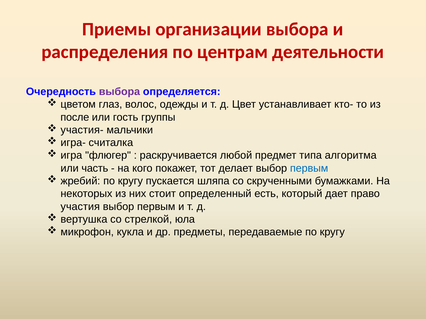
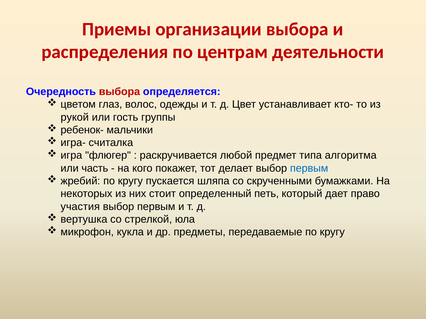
выбора colour: purple -> red (119, 92)
после: после -> рукой (75, 117)
участия-: участия- -> ребенок- (82, 130)
есть: есть -> петь (267, 194)
